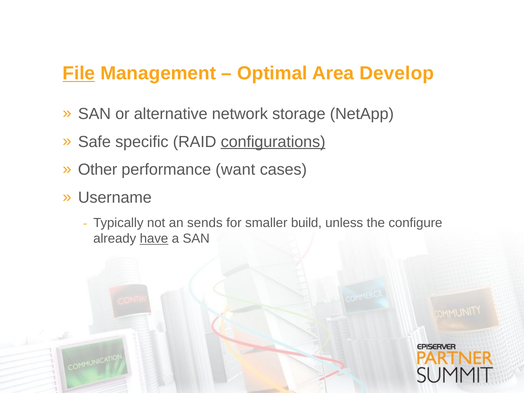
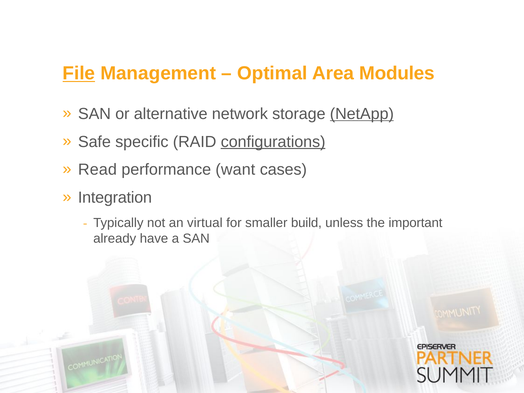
Develop: Develop -> Modules (397, 73)
NetApp underline: none -> present (362, 114)
Other: Other -> Read (97, 170)
Username: Username -> Integration (115, 198)
sends: sends -> virtual (205, 223)
configure: configure -> important (415, 223)
have underline: present -> none (154, 239)
